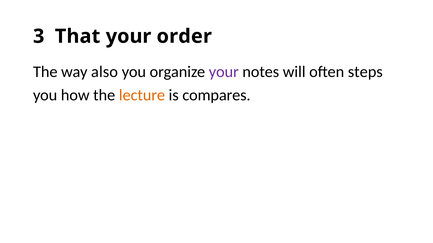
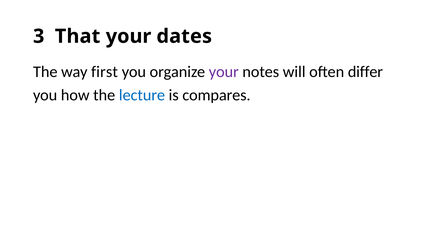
order: order -> dates (184, 36)
also: also -> first (104, 72)
steps: steps -> differ (365, 72)
lecture colour: orange -> blue (142, 95)
